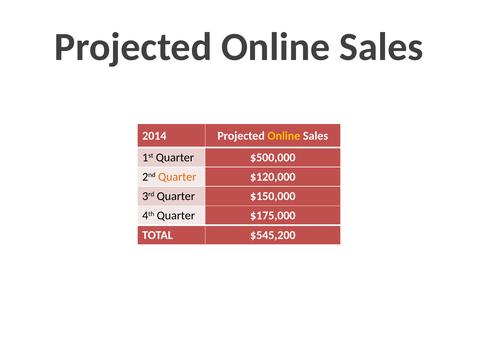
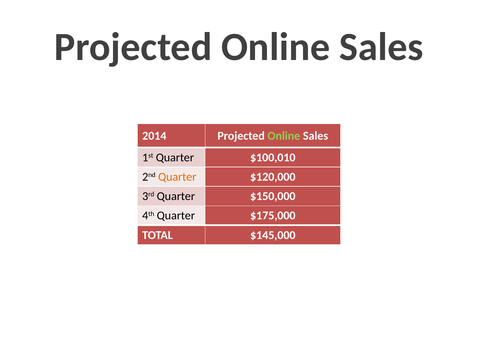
Online colour: yellow -> light green (284, 136)
$500,000: $500,000 -> $100,010 (273, 157)
$545,200: $545,200 -> $145,000 (273, 235)
